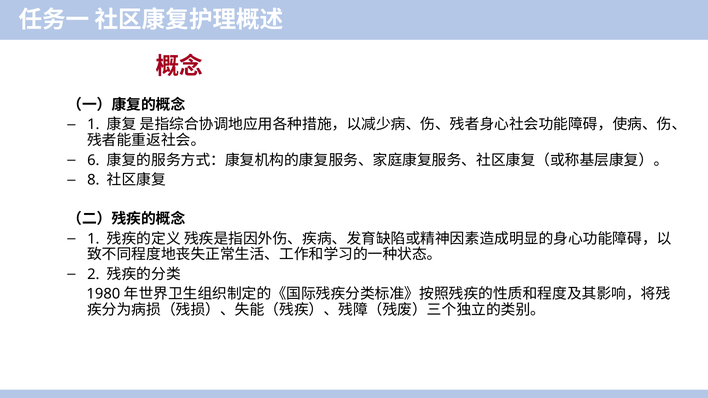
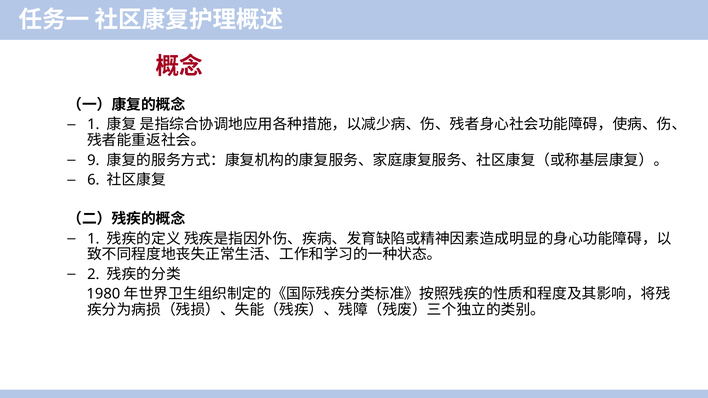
6: 6 -> 9 (93, 160)
8: 8 -> 6 (93, 180)
